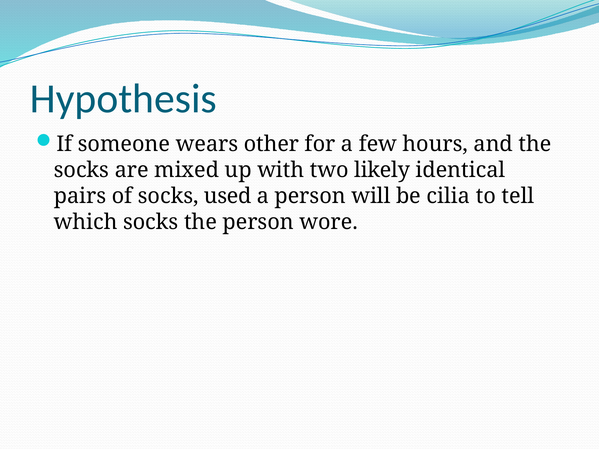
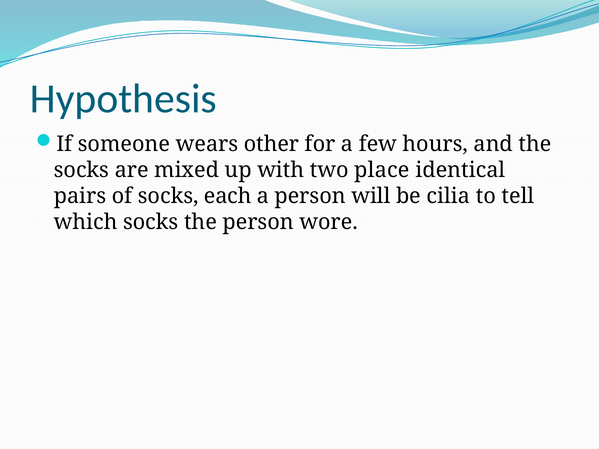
likely: likely -> place (382, 170)
used: used -> each (228, 196)
